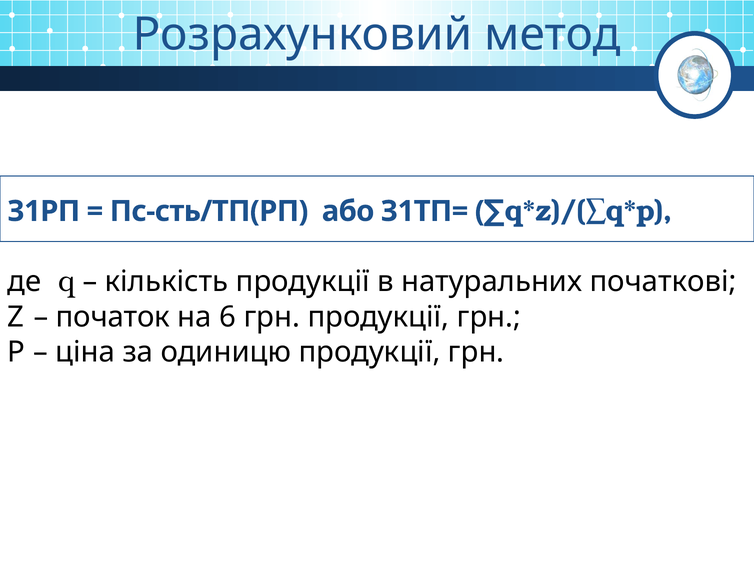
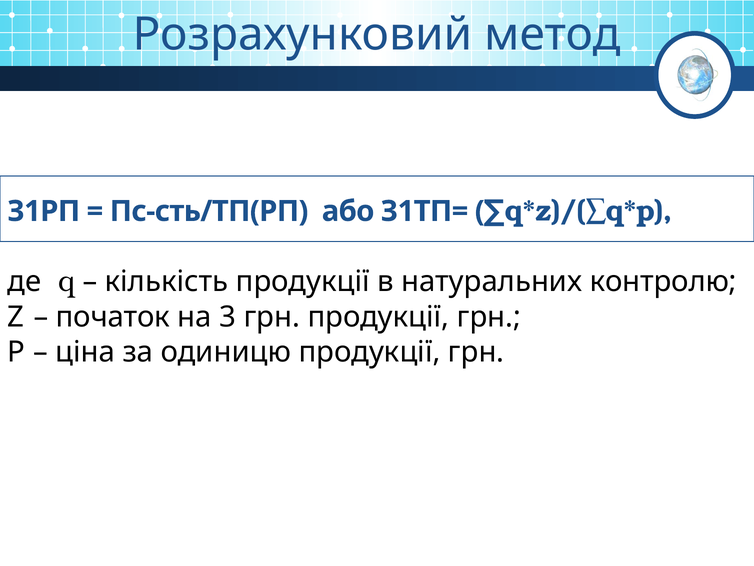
початкові: початкові -> контролю (663, 282)
6: 6 -> 3 (228, 317)
